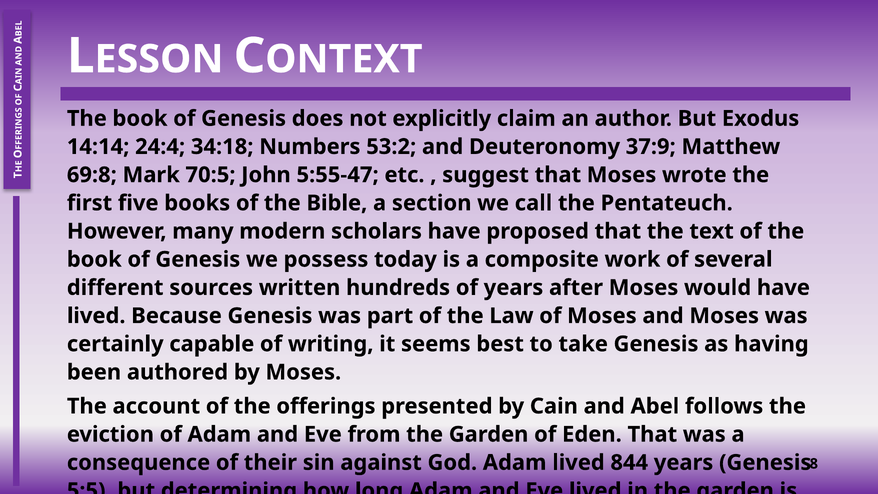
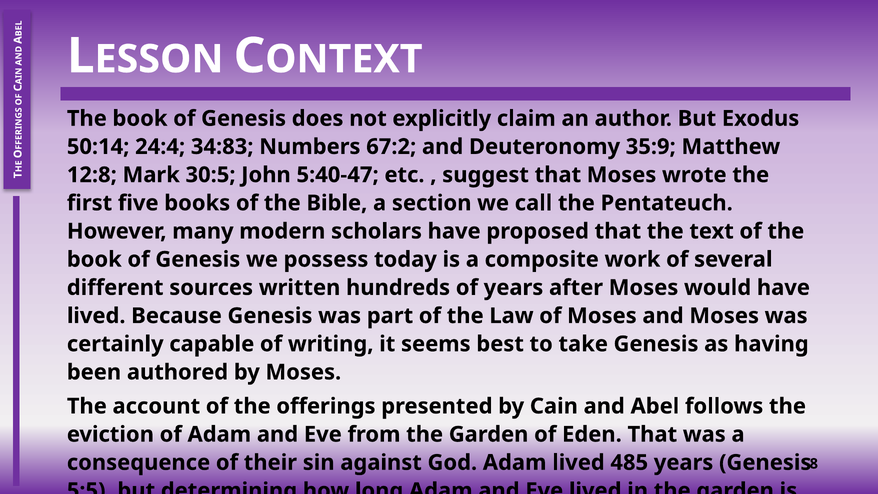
14:14: 14:14 -> 50:14 (98, 147)
34:18: 34:18 -> 34:83 (222, 147)
53:2: 53:2 -> 67:2 (391, 147)
37:9: 37:9 -> 35:9 (651, 147)
69:8: 69:8 -> 12:8 (92, 175)
70:5: 70:5 -> 30:5 (211, 175)
5:55-47: 5:55-47 -> 5:40-47 (338, 175)
844: 844 -> 485 (629, 462)
